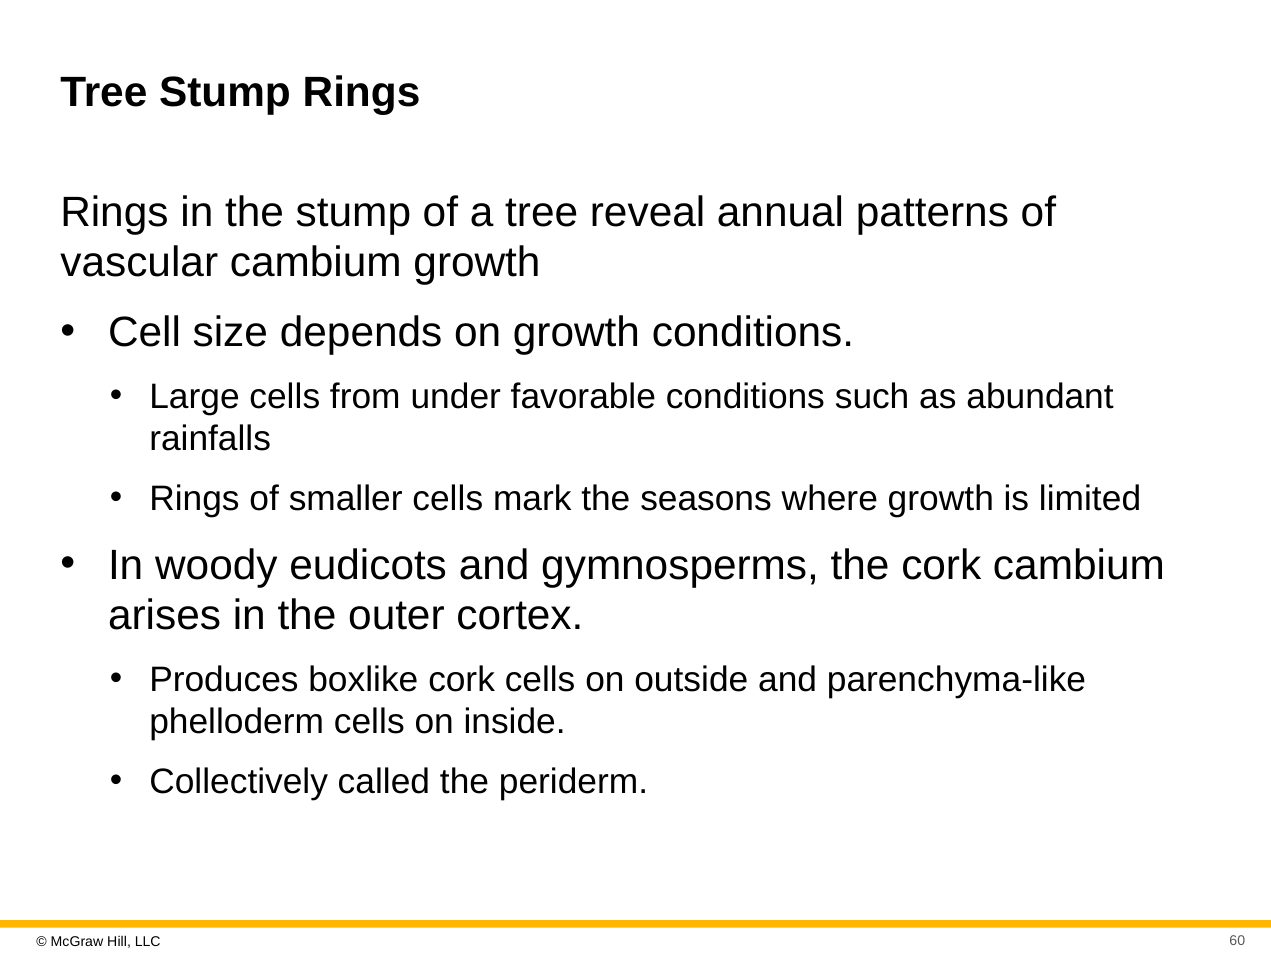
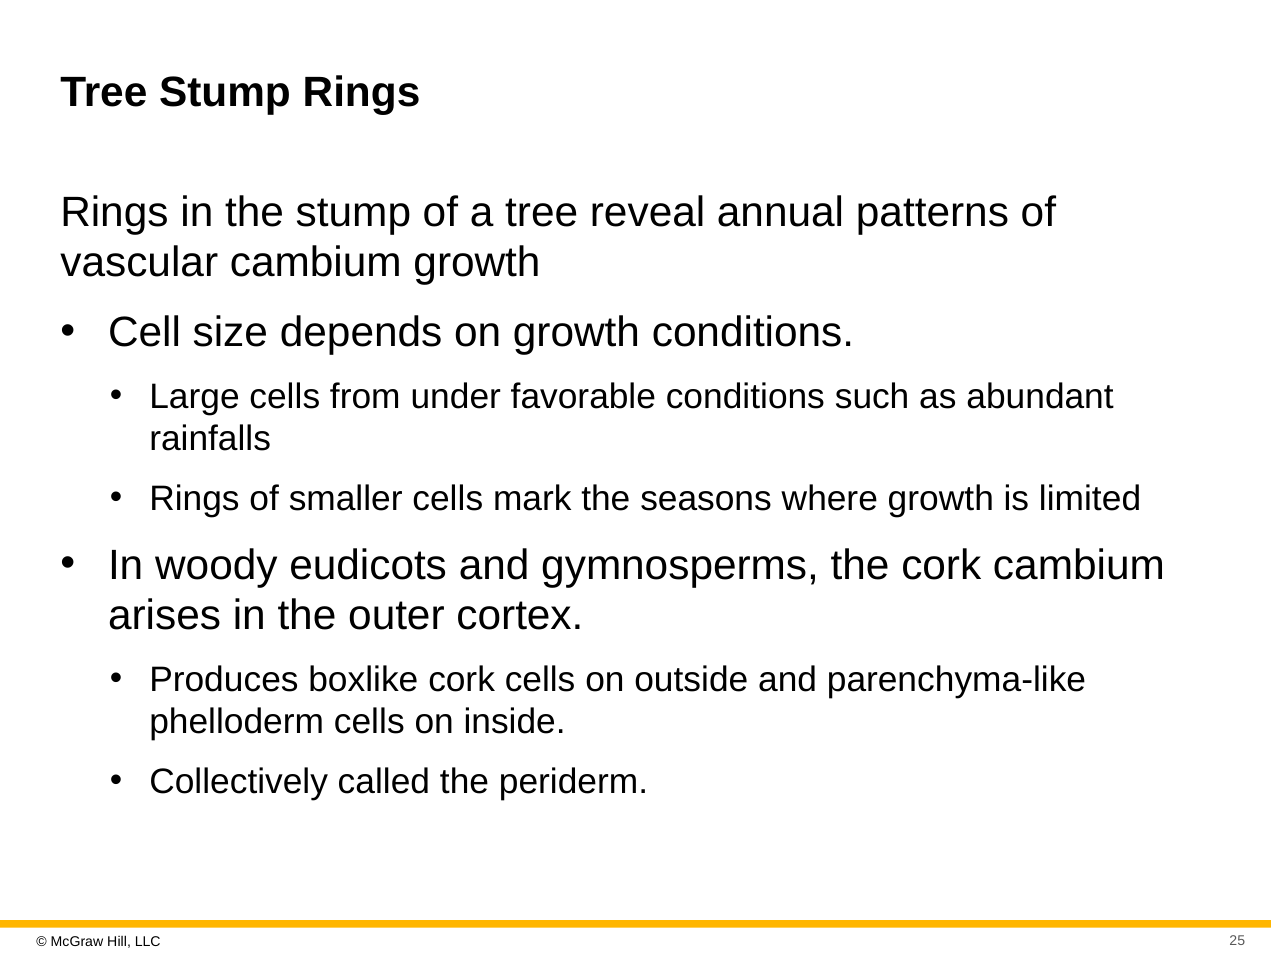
60: 60 -> 25 (1237, 941)
